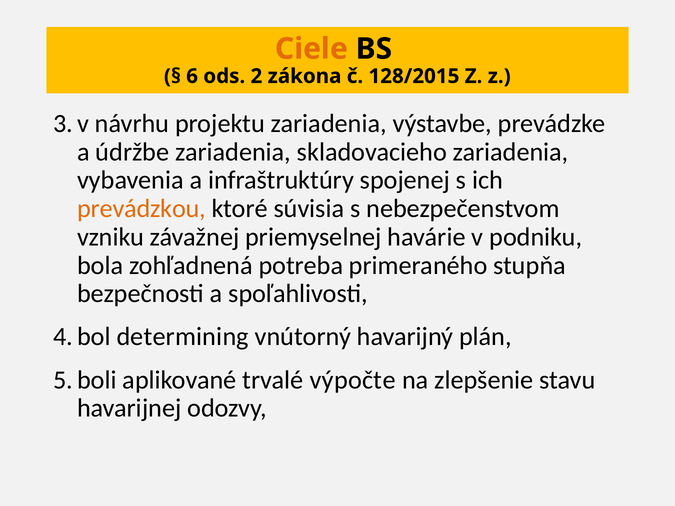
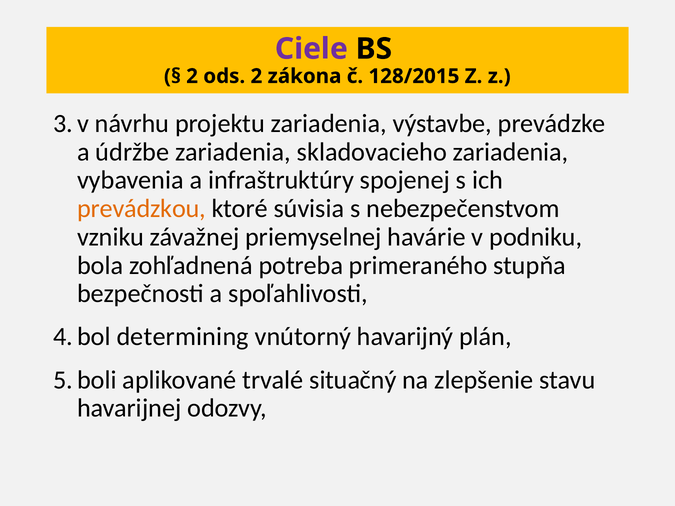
Ciele colour: orange -> purple (311, 49)
6: 6 -> 2 (192, 76)
výpočte: výpočte -> situačný (353, 380)
